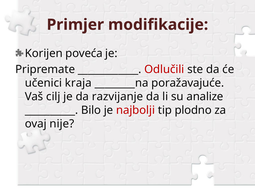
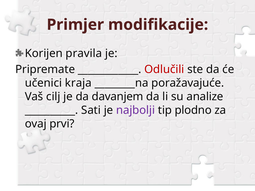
poveća: poveća -> pravila (84, 54)
razvijanje: razvijanje -> davanjem (118, 97)
Bilo: Bilo -> Sati (91, 110)
najbolji colour: red -> purple (136, 110)
nije: nije -> prvi (62, 124)
